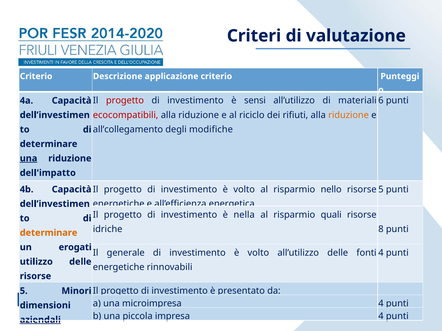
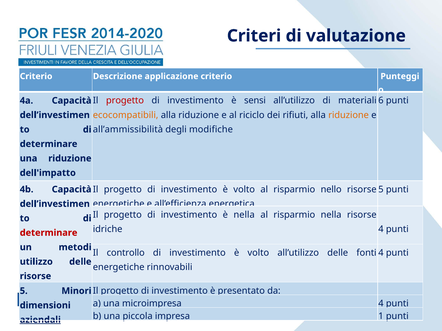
ecocompatibili colour: red -> orange (126, 115)
all’collegamento: all’collegamento -> all’ammissibilità (128, 130)
una underline: present -> none (29, 159)
risparmio quali: quali -> nella (331, 215)
idriche 8: 8 -> 4 (381, 230)
determinare colour: orange -> red (49, 233)
erogati: erogati -> metodi (75, 248)
generale: generale -> controllo (126, 253)
impresa 4: 4 -> 1 (381, 317)
